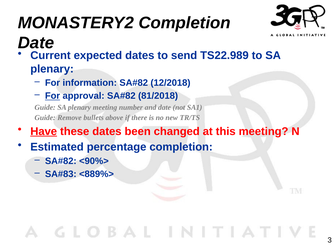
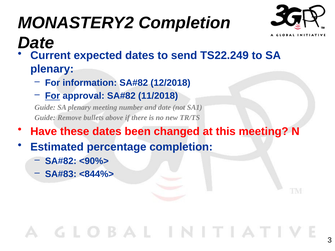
TS22.989: TS22.989 -> TS22.249 (224, 56)
81/2018: 81/2018 -> 11/2018 (158, 96)
Have underline: present -> none (44, 132)
<889%>: <889%> -> <844%> (97, 174)
